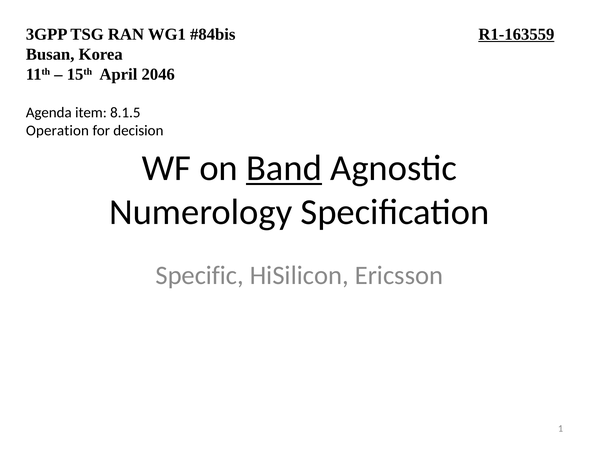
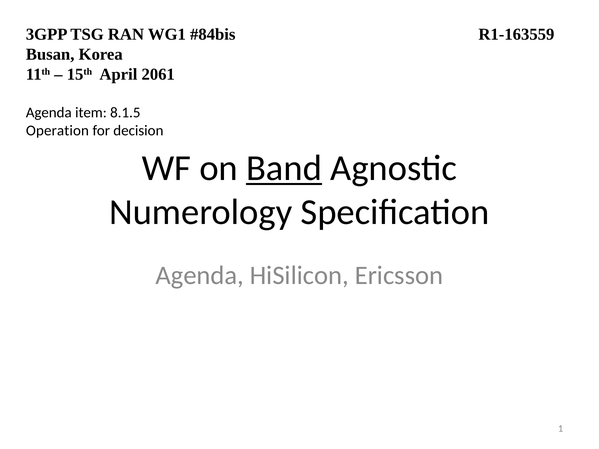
R1-163559 underline: present -> none (516, 34)
2046: 2046 -> 2061 (158, 74)
Specific: Specific -> Agenda (200, 275)
